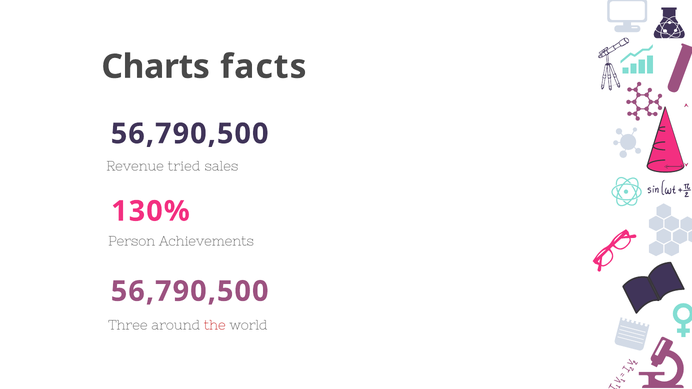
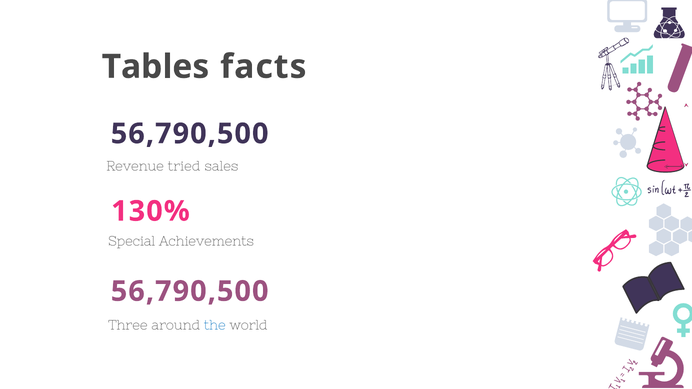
Charts: Charts -> Tables (155, 67)
Person: Person -> Special (132, 242)
the colour: red -> blue (215, 325)
